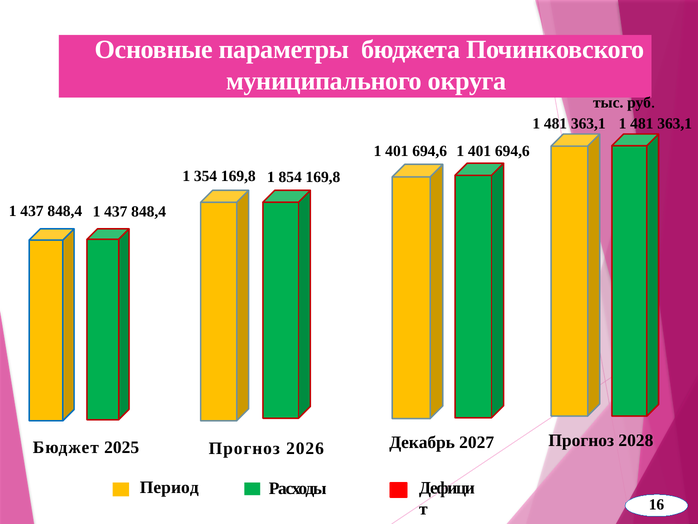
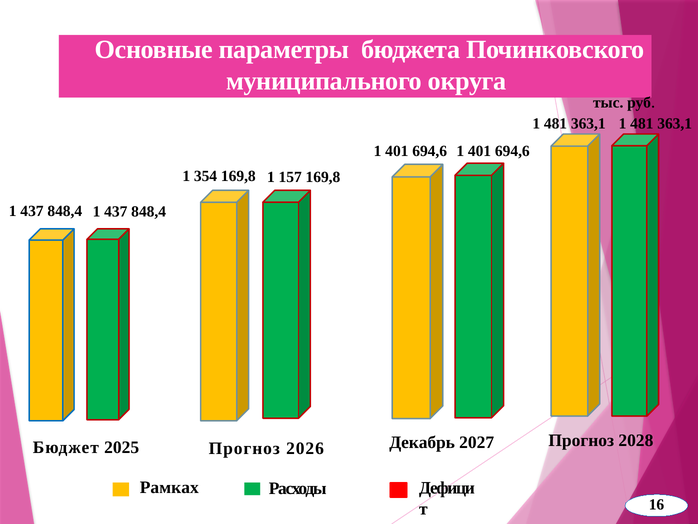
854: 854 -> 157 (290, 177)
Период: Период -> Рамках (169, 487)
